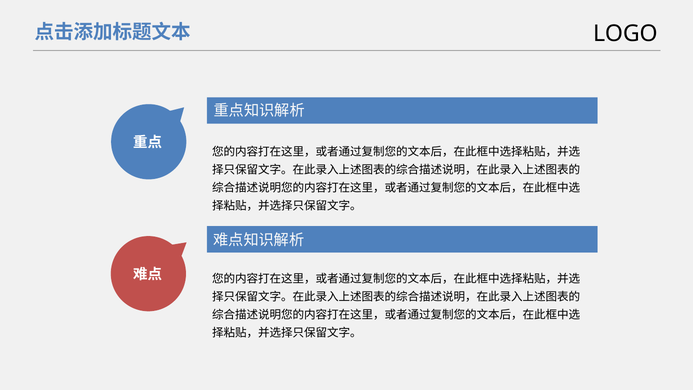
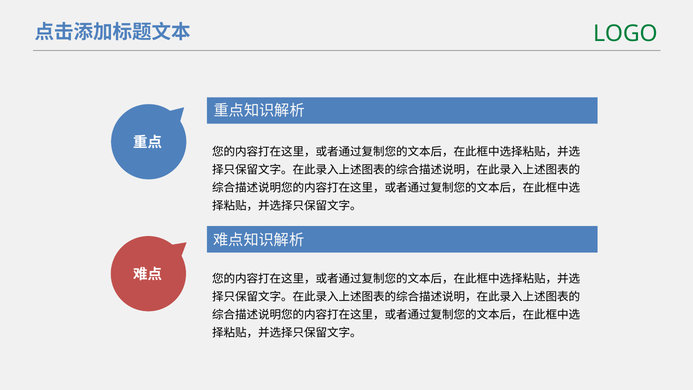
LOGO colour: black -> green (625, 34)
